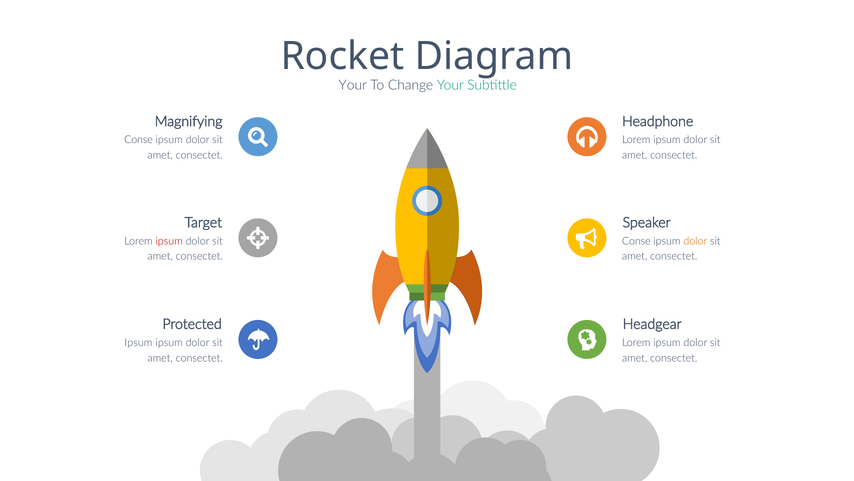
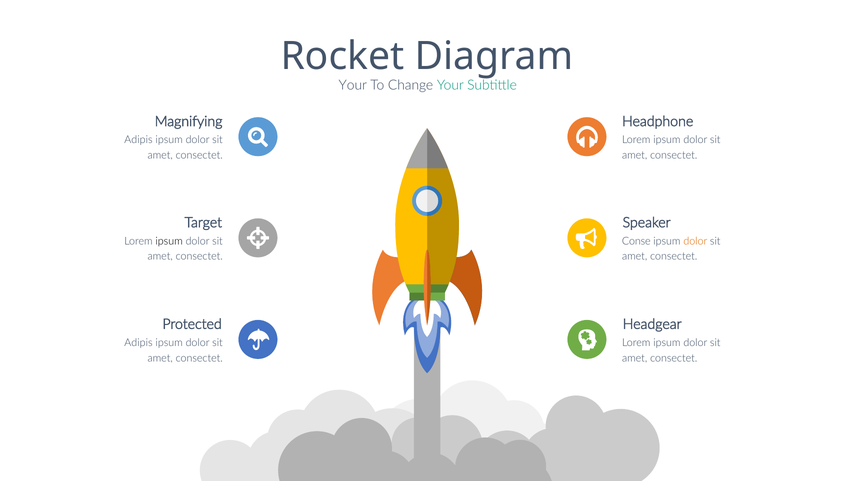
Conse: Conse -> Adipis (138, 140)
ipsum colour: red -> black (169, 241)
Ipsum: Ipsum -> Adipis (138, 342)
